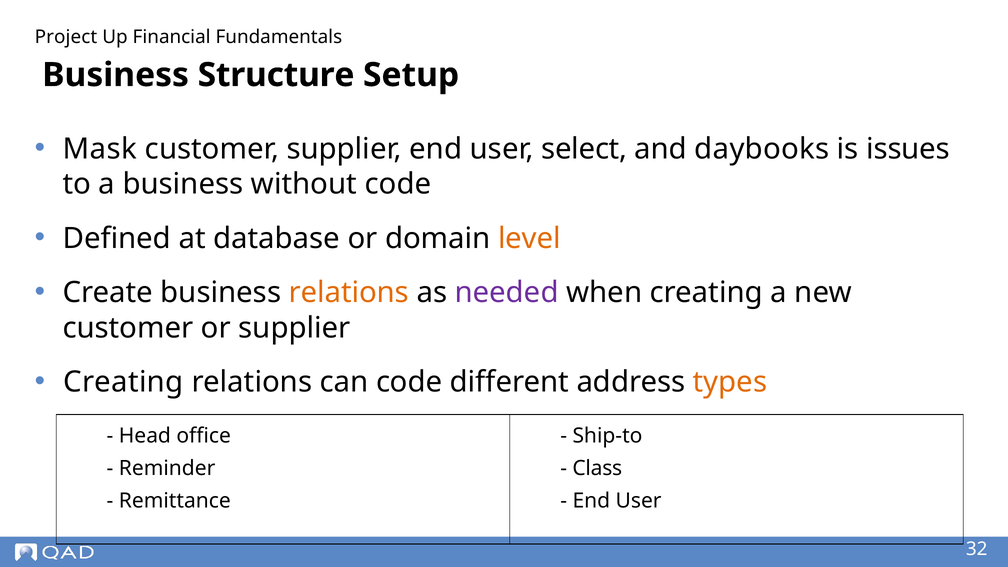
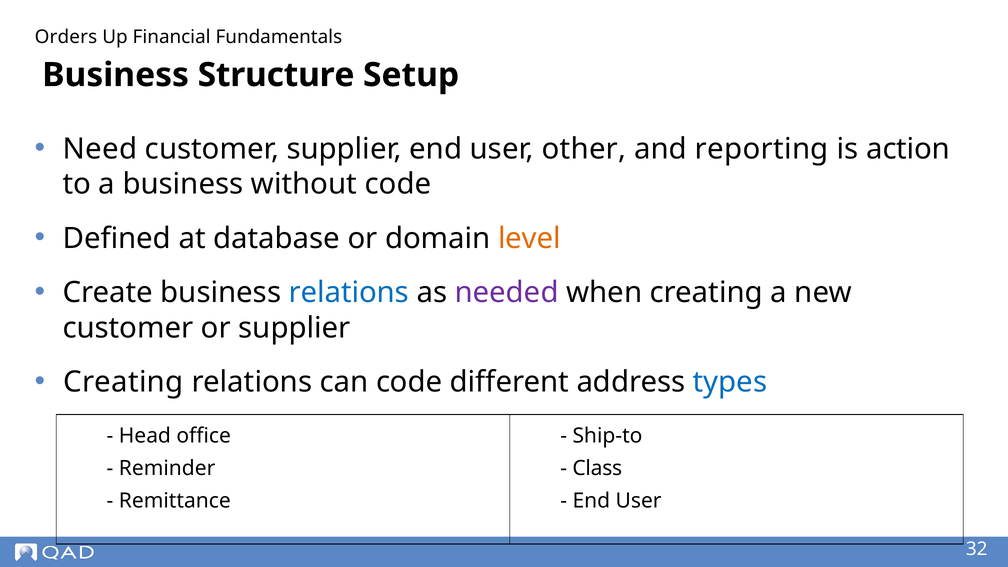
Project: Project -> Orders (66, 37)
Mask: Mask -> Need (100, 149)
select: select -> other (584, 149)
daybooks: daybooks -> reporting (762, 149)
issues: issues -> action (908, 149)
relations colour: orange -> blue (349, 293)
types colour: orange -> blue (730, 382)
